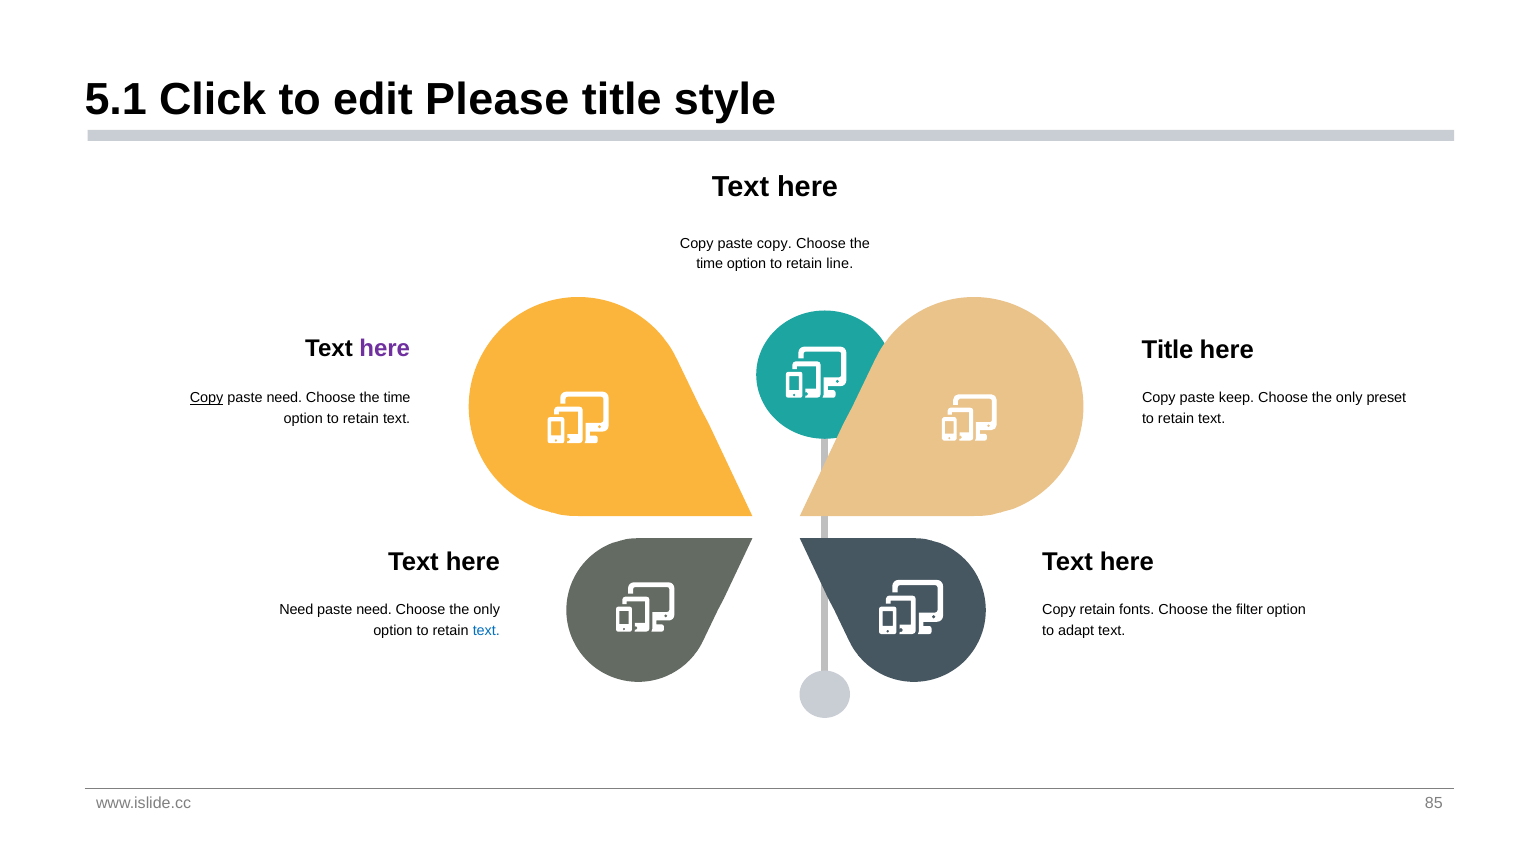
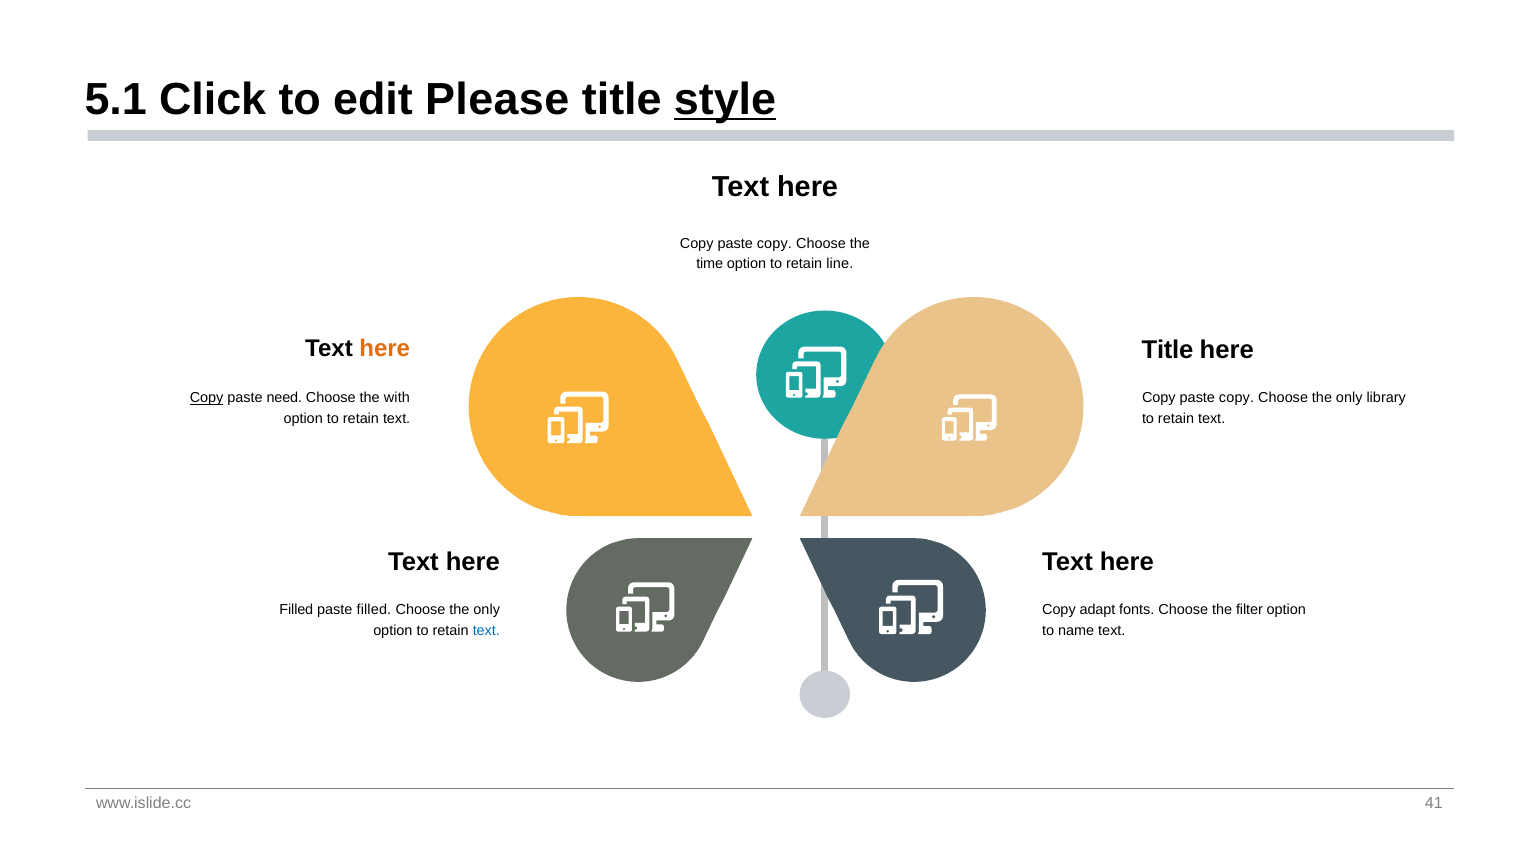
style underline: none -> present (725, 100)
here colour: purple -> orange (385, 348)
time: time -> with (397, 398)
keep: keep -> copy (1237, 398)
preset: preset -> library (1386, 398)
Need: Need -> Filled (296, 609)
need: need -> filled (374, 609)
Copy retain: retain -> adapt (1097, 609)
adapt: adapt -> name (1076, 630)
85: 85 -> 41 (1434, 803)
